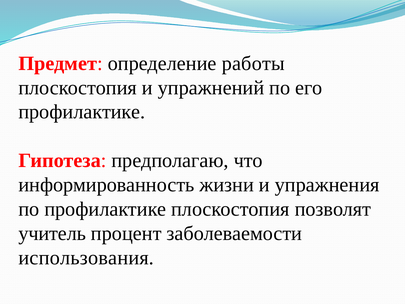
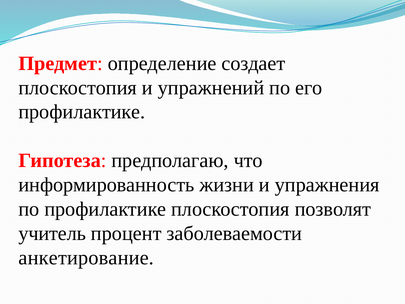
работы: работы -> создает (253, 63)
использования: использования -> анкетирование (86, 258)
